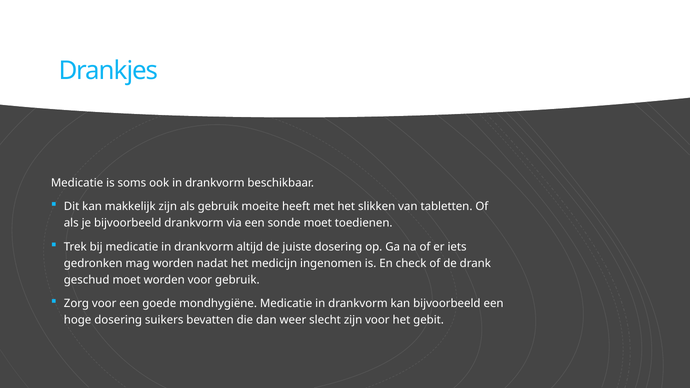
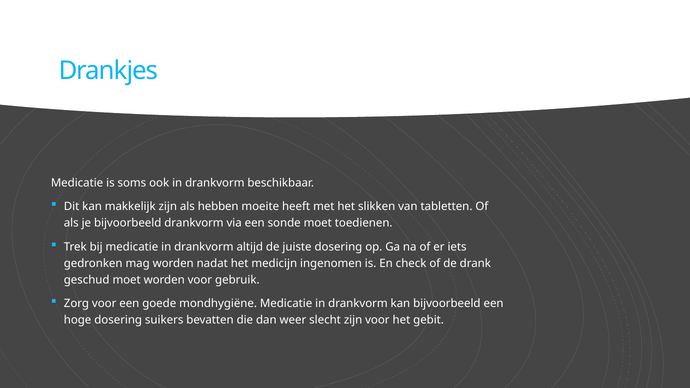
als gebruik: gebruik -> hebben (218, 207)
